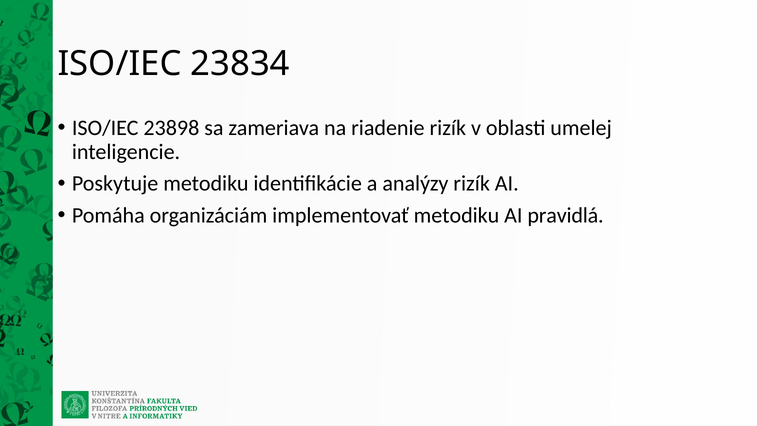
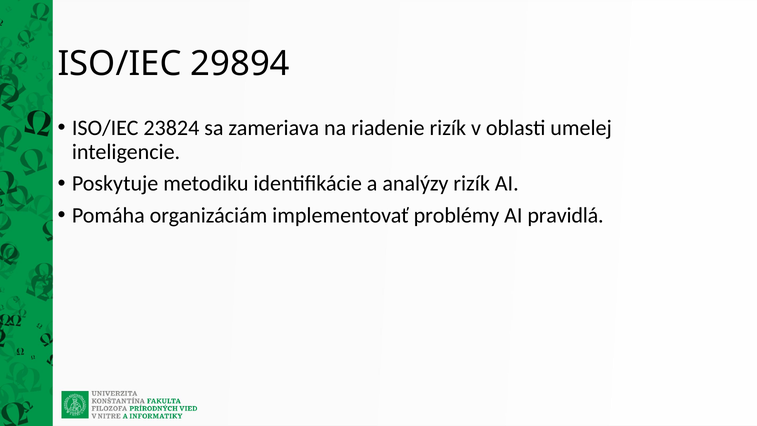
23834: 23834 -> 29894 (240, 64)
23898: 23898 -> 23824 (171, 128)
implementovať metodiku: metodiku -> problémy (457, 215)
